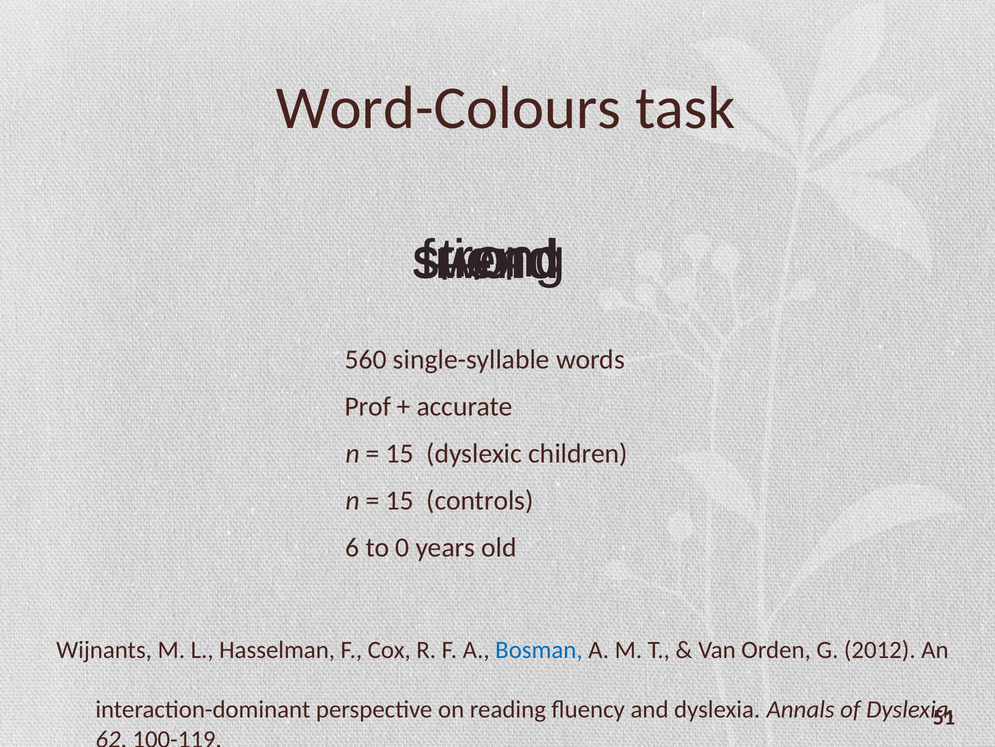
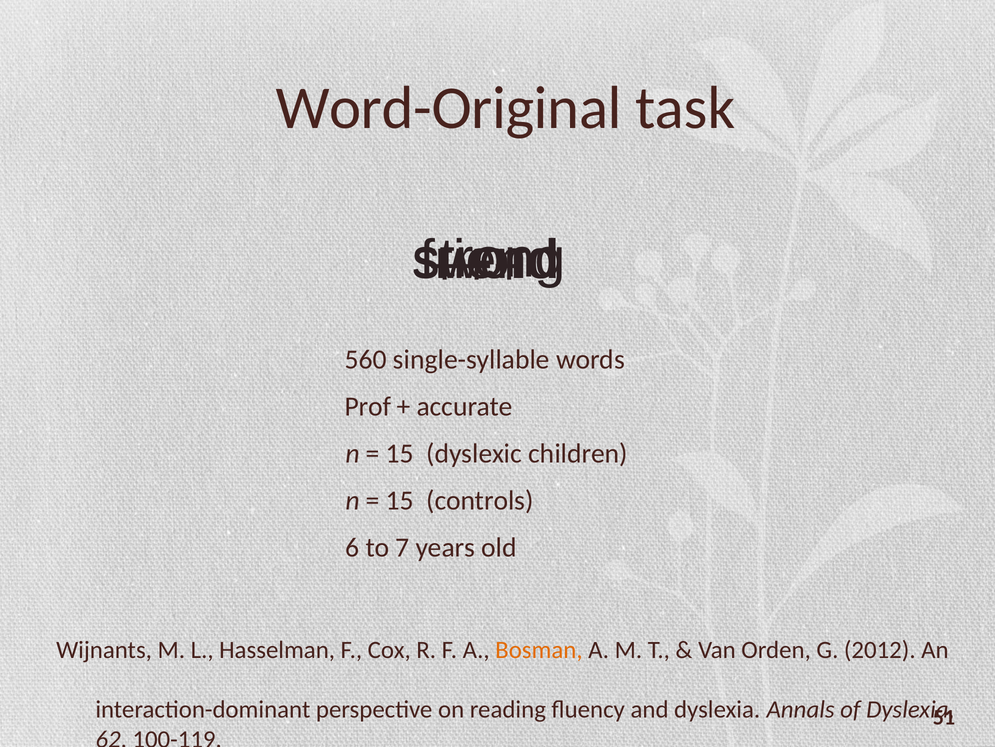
Word-Colours: Word-Colours -> Word-Original (449, 108)
0: 0 -> 7 (402, 547)
Bosman colour: blue -> orange (539, 649)
